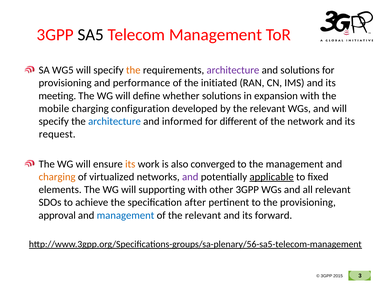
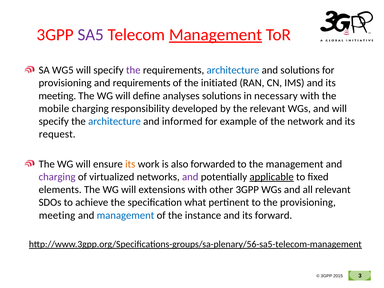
SA5 colour: black -> purple (91, 35)
Management underline: none -> present (215, 35)
the colour: orange -> purple (133, 70)
architecture colour: purple -> blue (233, 70)
and performance: performance -> requirements (142, 83)
whether: whether -> analyses (181, 96)
expansion: expansion -> necessary (276, 96)
configuration: configuration -> responsibility (140, 109)
different: different -> example (238, 121)
converged: converged -> forwarded (213, 164)
charging colour: orange -> purple (57, 177)
supporting: supporting -> extensions (162, 190)
after: after -> what (195, 202)
approval: approval -> meeting (57, 215)
of the relevant: relevant -> instance (203, 215)
